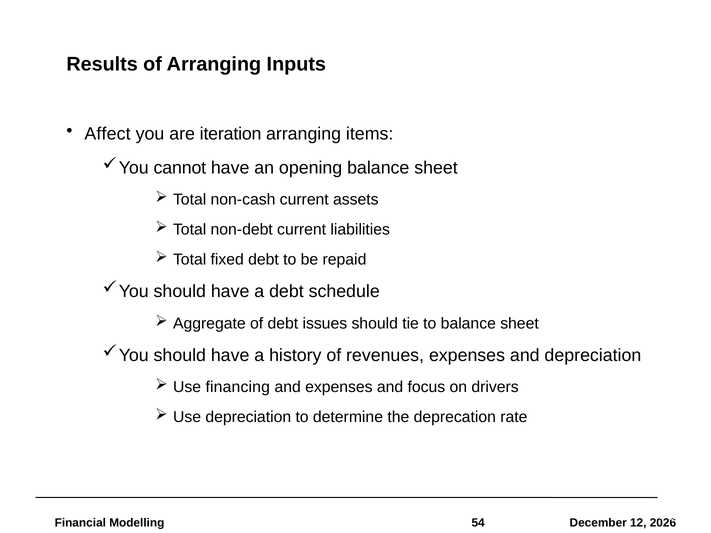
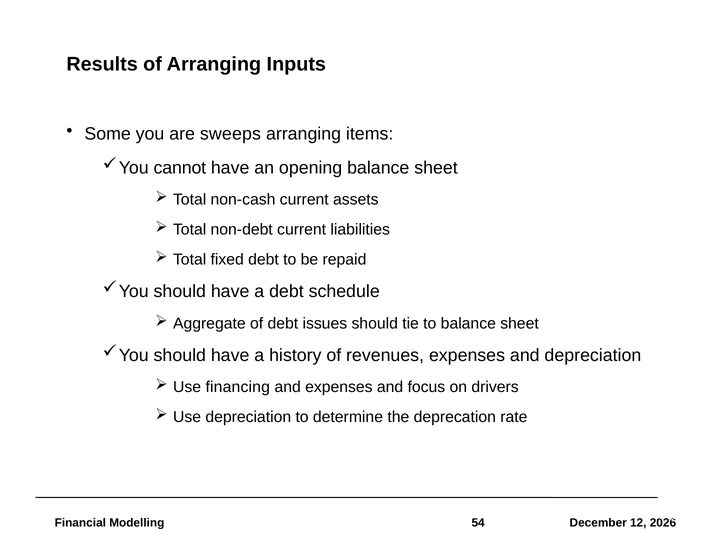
Affect: Affect -> Some (108, 134)
iteration: iteration -> sweeps (230, 134)
